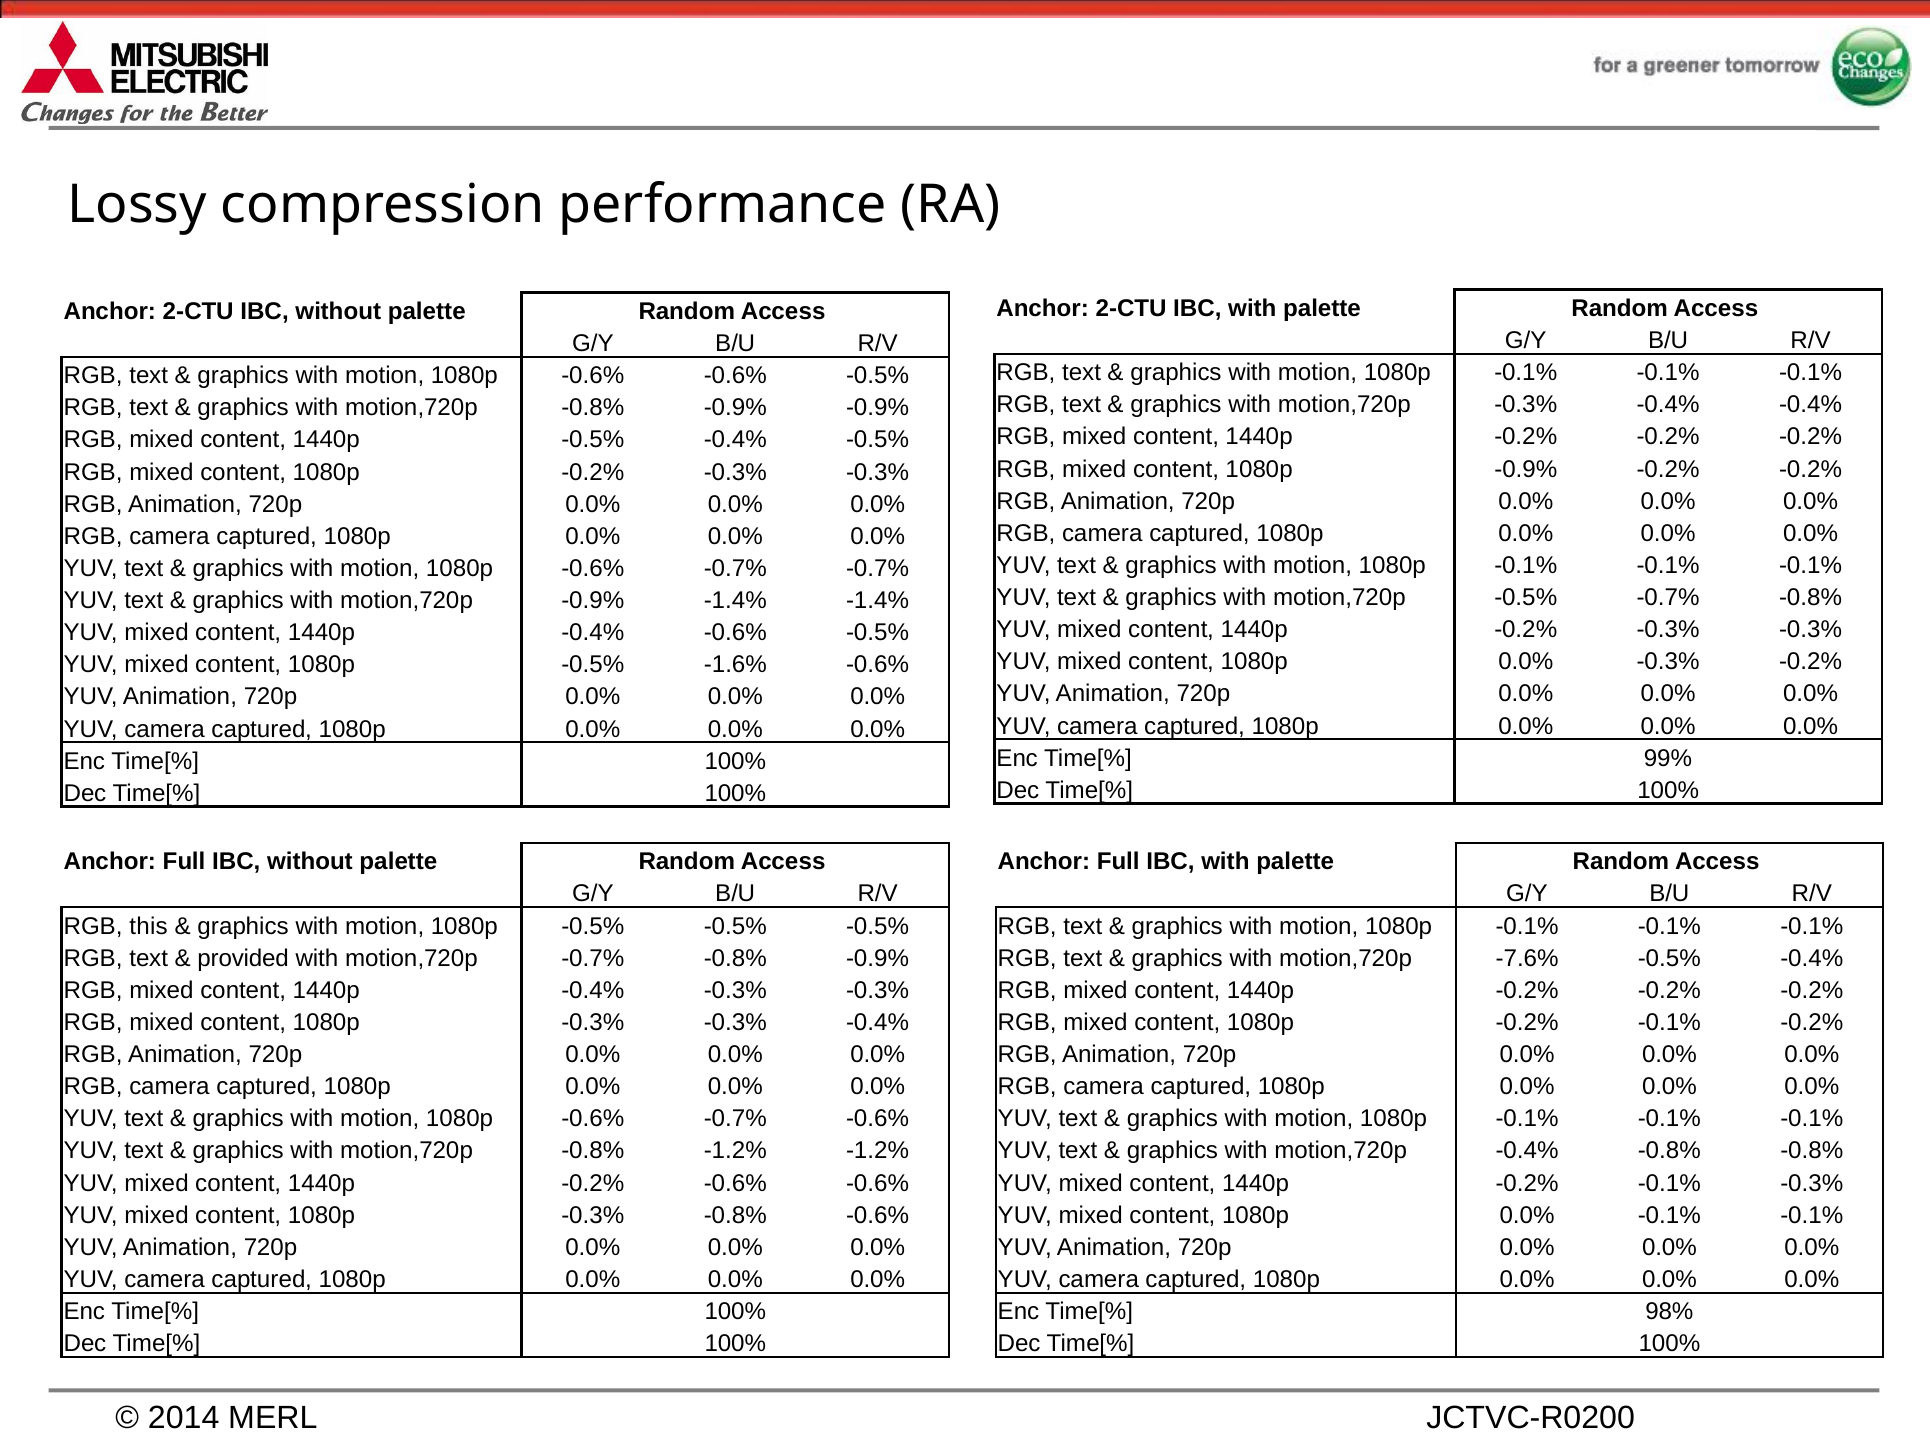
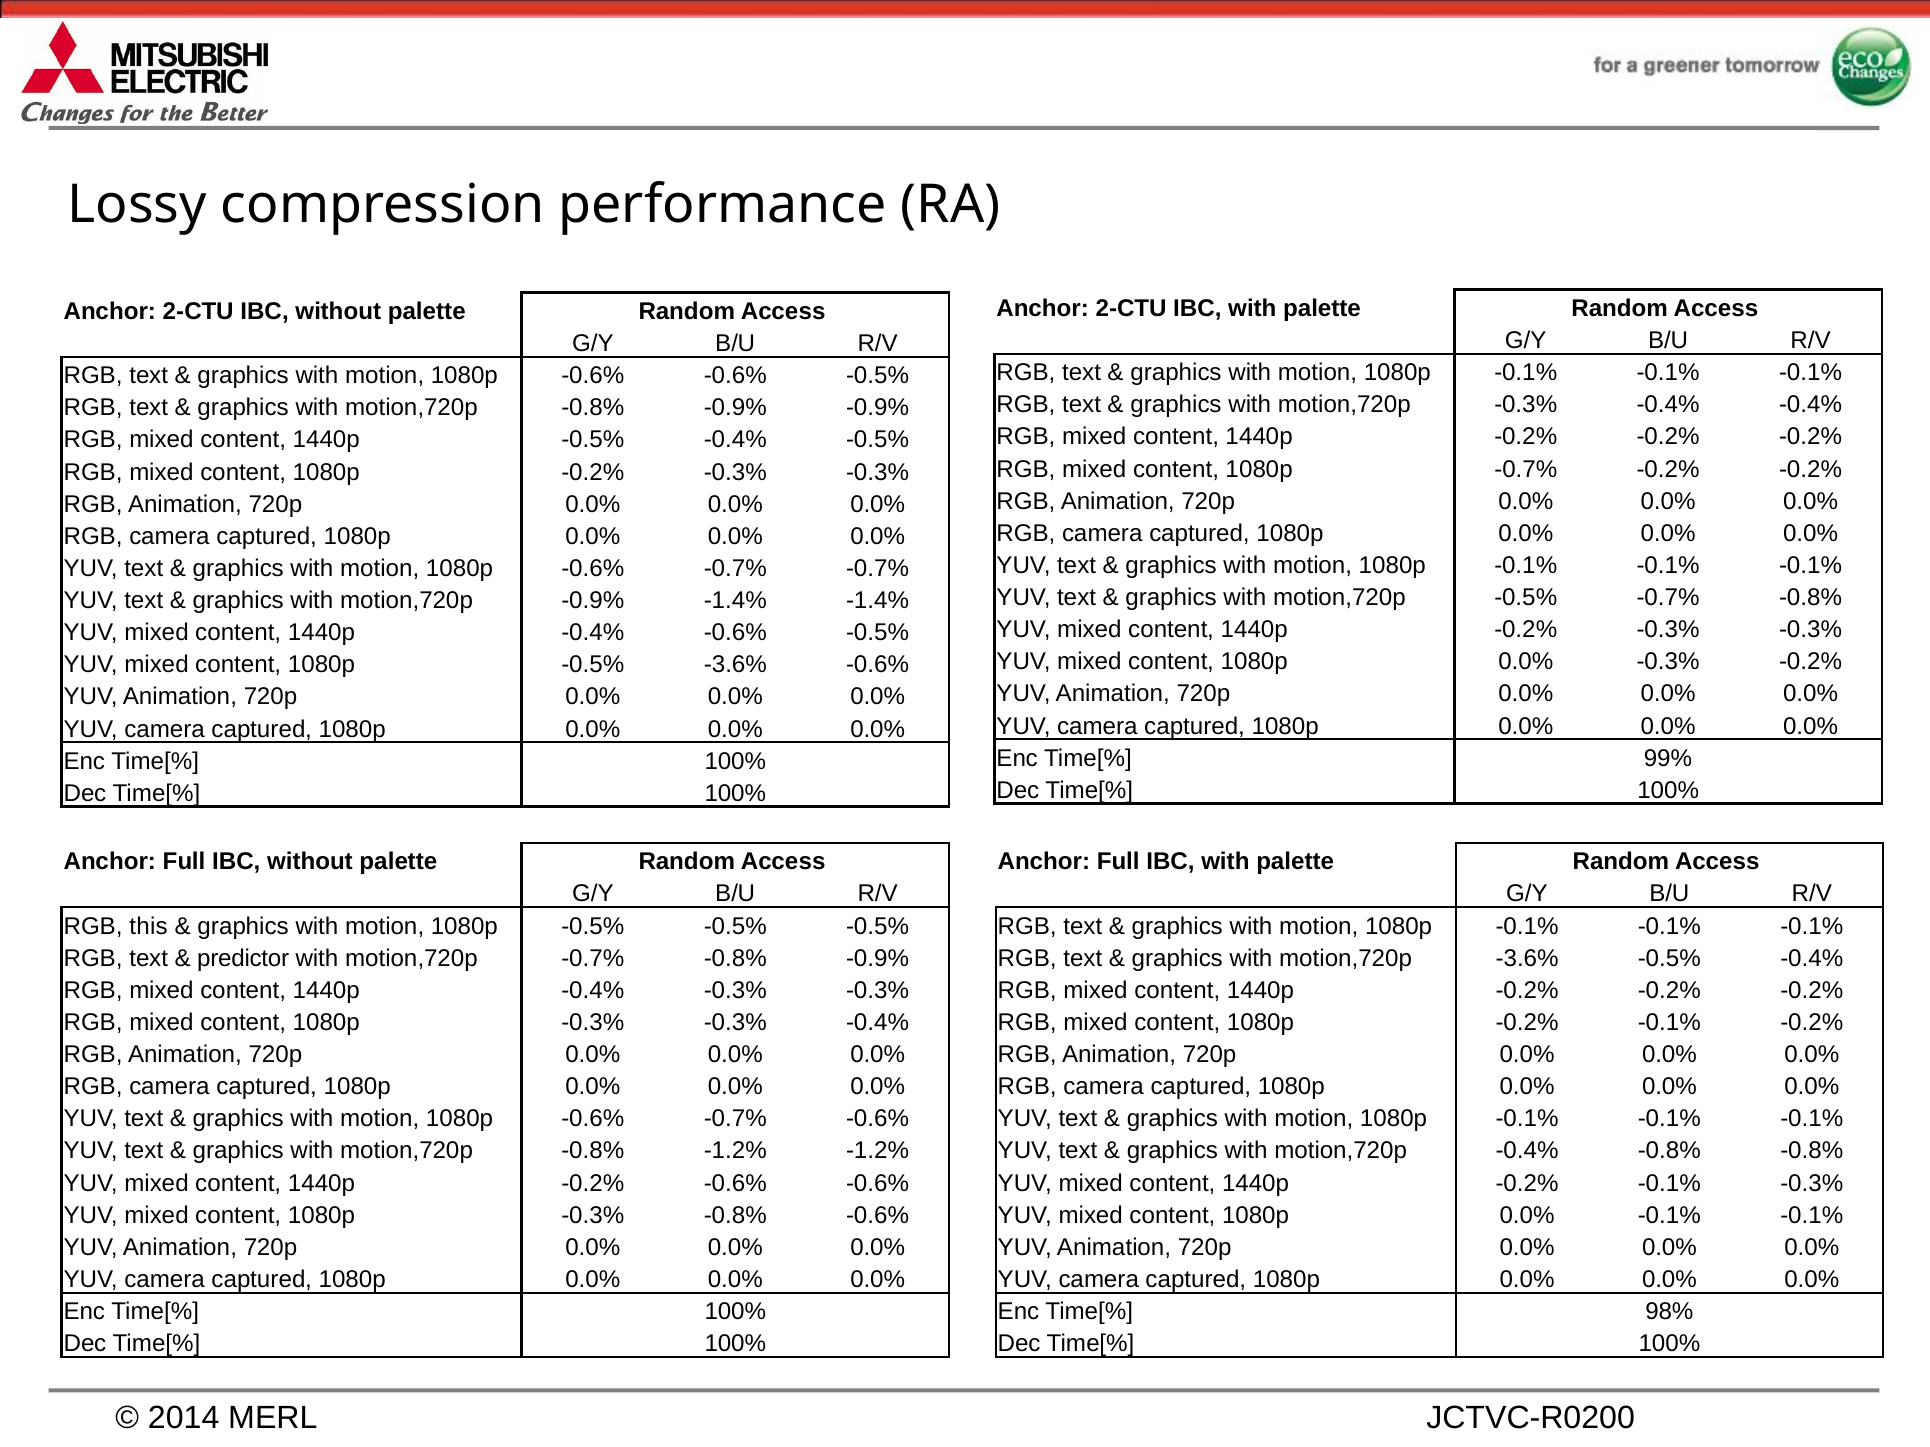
1080p -0.9%: -0.9% -> -0.7% (1526, 469)
-0.5% -1.6%: -1.6% -> -3.6% (735, 665)
provided: provided -> predictor (243, 959)
motion,720p -7.6%: -7.6% -> -3.6% (1527, 959)
